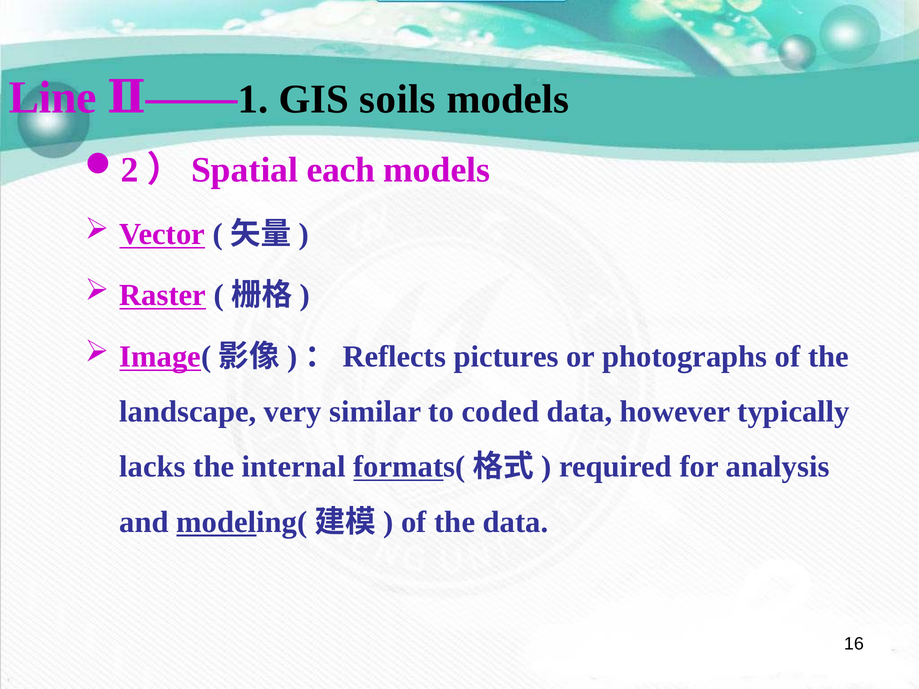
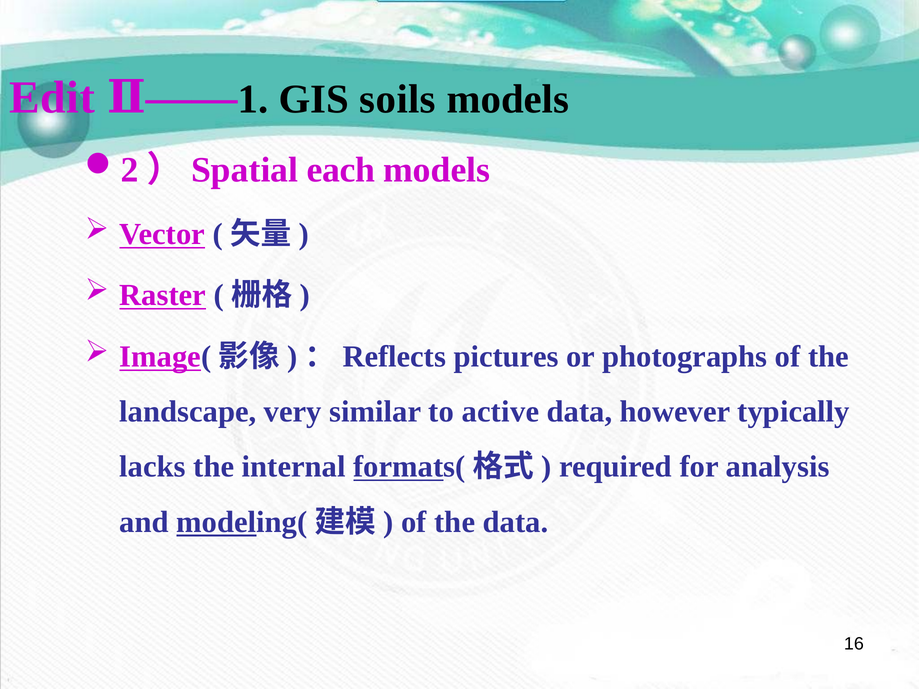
Line: Line -> Edit (52, 98)
coded: coded -> active (500, 412)
